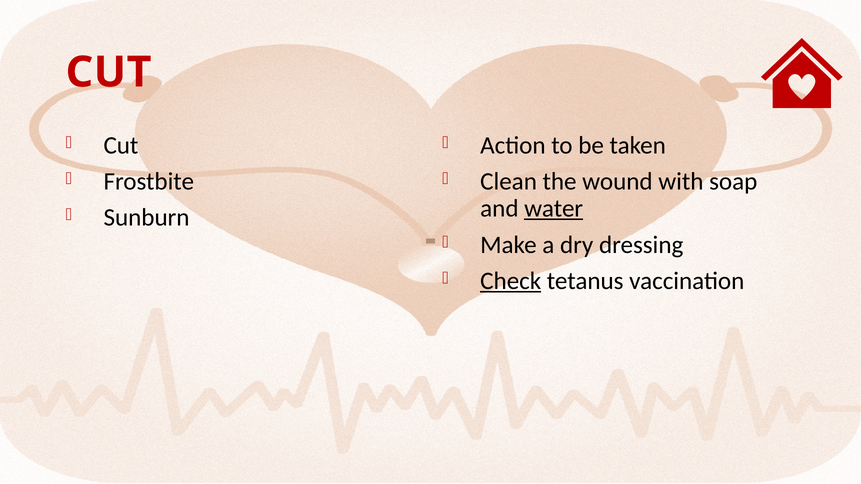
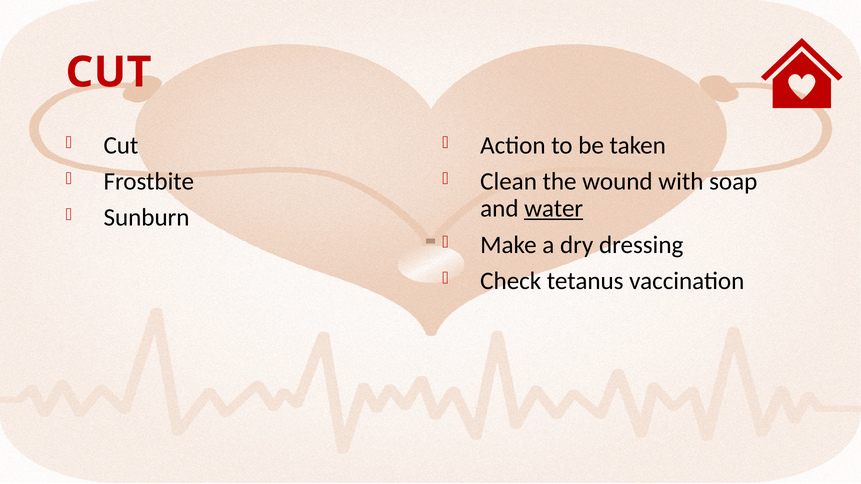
Check underline: present -> none (511, 281)
